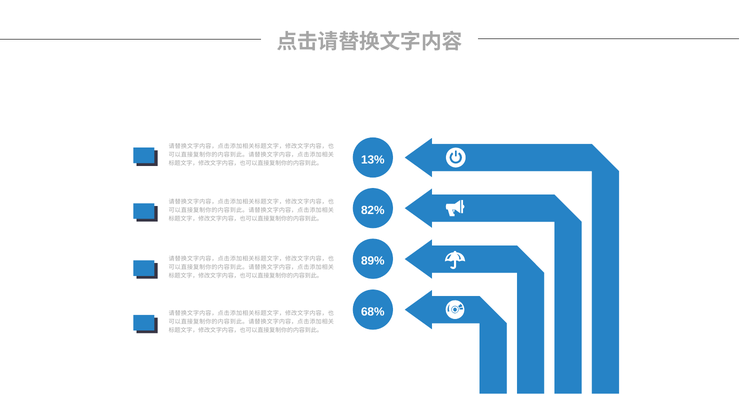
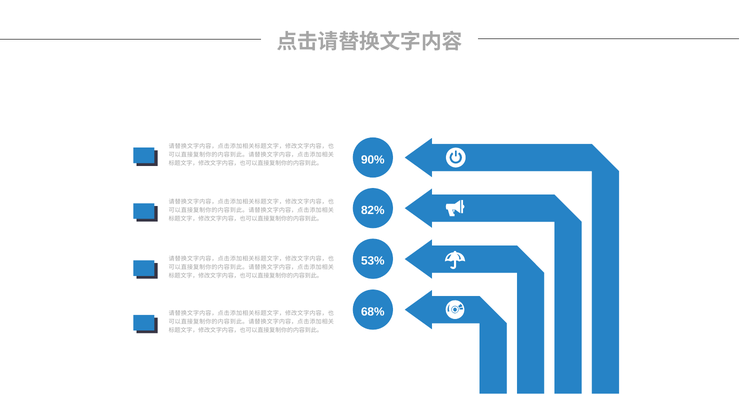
13%: 13% -> 90% (373, 160)
89%: 89% -> 53% (373, 261)
